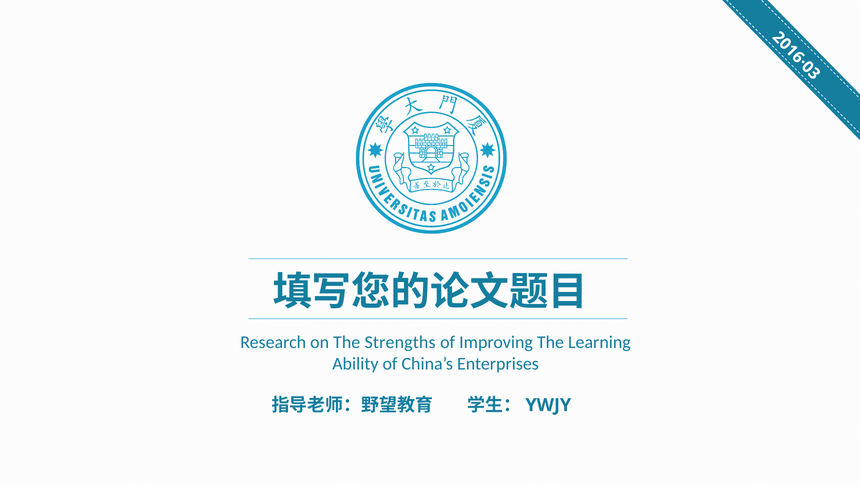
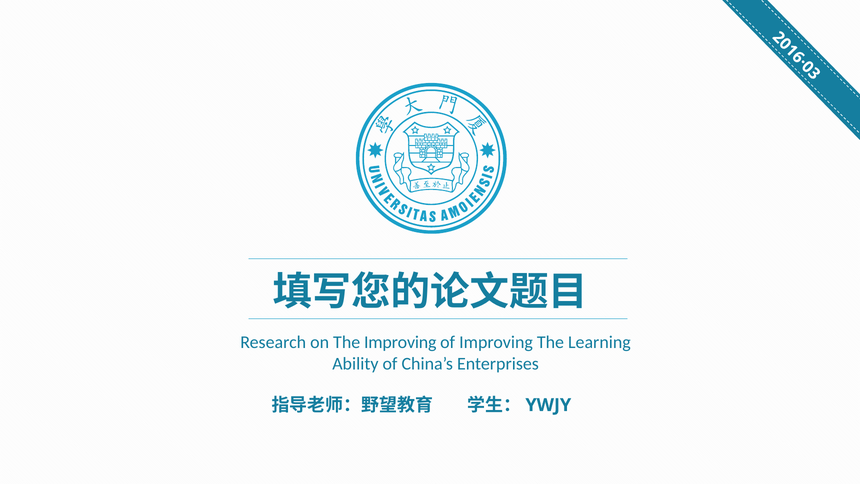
The Strengths: Strengths -> Improving (400, 342)
